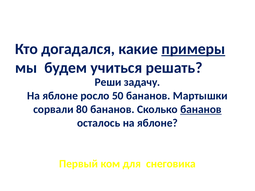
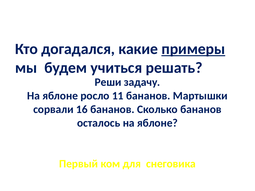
50: 50 -> 11 (118, 96)
80: 80 -> 16 (82, 110)
бананов underline: present -> none (201, 110)
